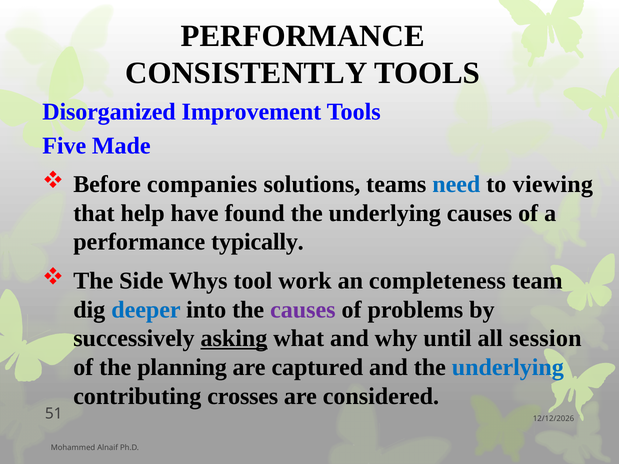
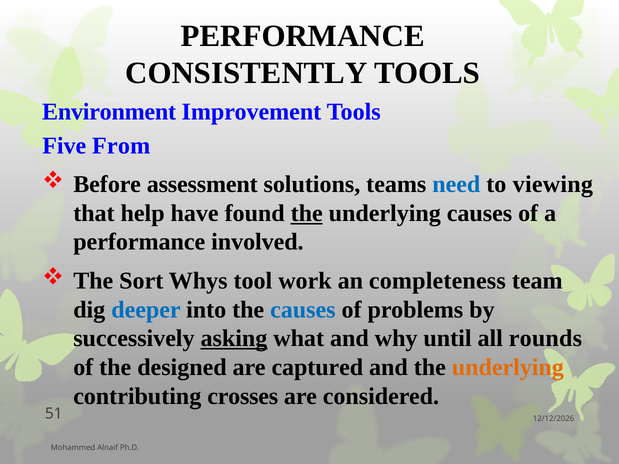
Disorganized: Disorganized -> Environment (109, 112)
Made: Made -> From (121, 146)
companies: companies -> assessment (202, 185)
the underline: none -> present (307, 213)
typically: typically -> involved (257, 242)
Side: Side -> Sort (141, 281)
causes colour: purple -> blue (303, 310)
session: session -> rounds (545, 339)
planning: planning -> designed (182, 367)
underlying colour: blue -> orange (508, 367)
